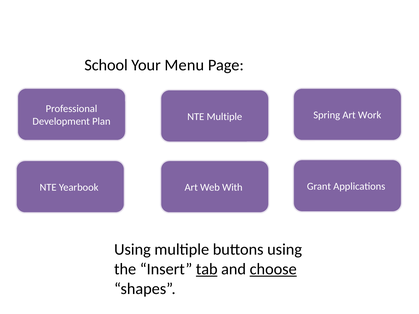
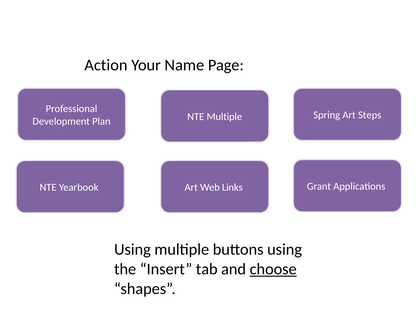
School: School -> Action (106, 65)
Menu: Menu -> Name (184, 65)
Work: Work -> Steps (370, 115)
With: With -> Links (232, 188)
tab underline: present -> none (207, 269)
